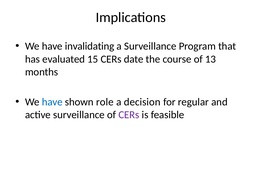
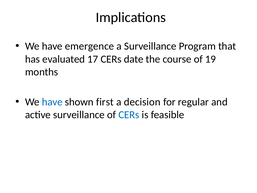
invalidating: invalidating -> emergence (90, 46)
15: 15 -> 17 (93, 59)
13: 13 -> 19 (211, 59)
role: role -> first (105, 102)
CERs colour: purple -> blue (129, 115)
